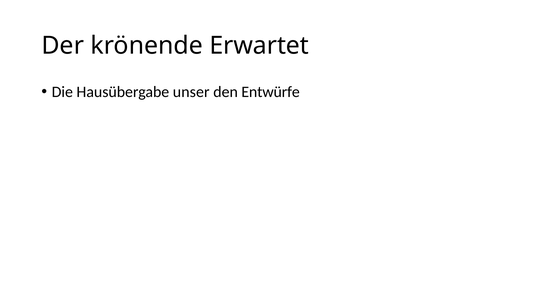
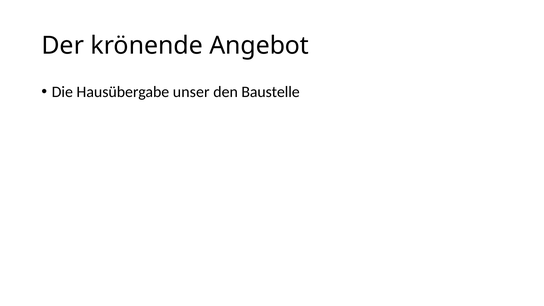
Erwartet: Erwartet -> Angebot (259, 46)
Entwürfe: Entwürfe -> Baustelle (271, 92)
